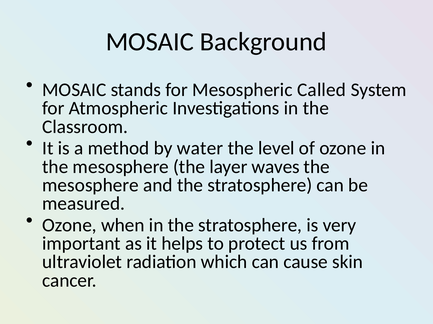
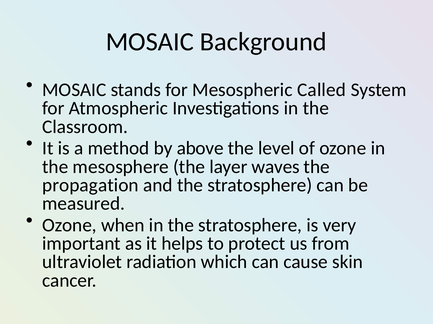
water: water -> above (200, 149)
mesosphere: mesosphere -> propagation (90, 186)
